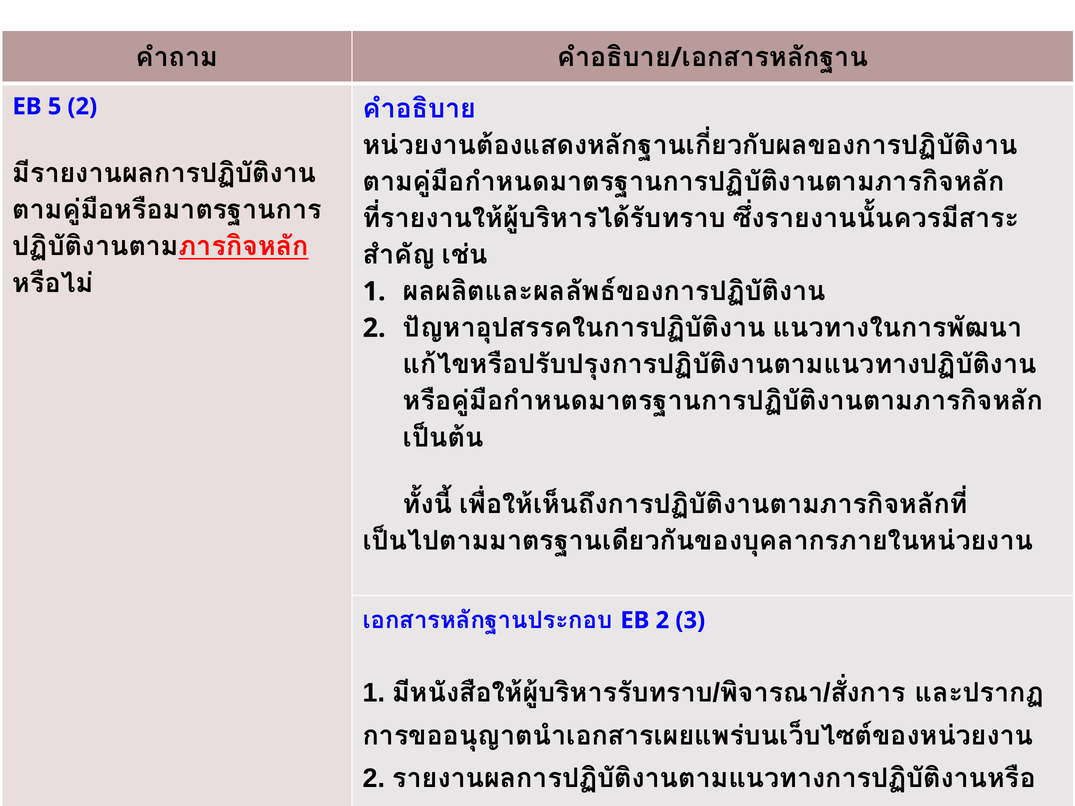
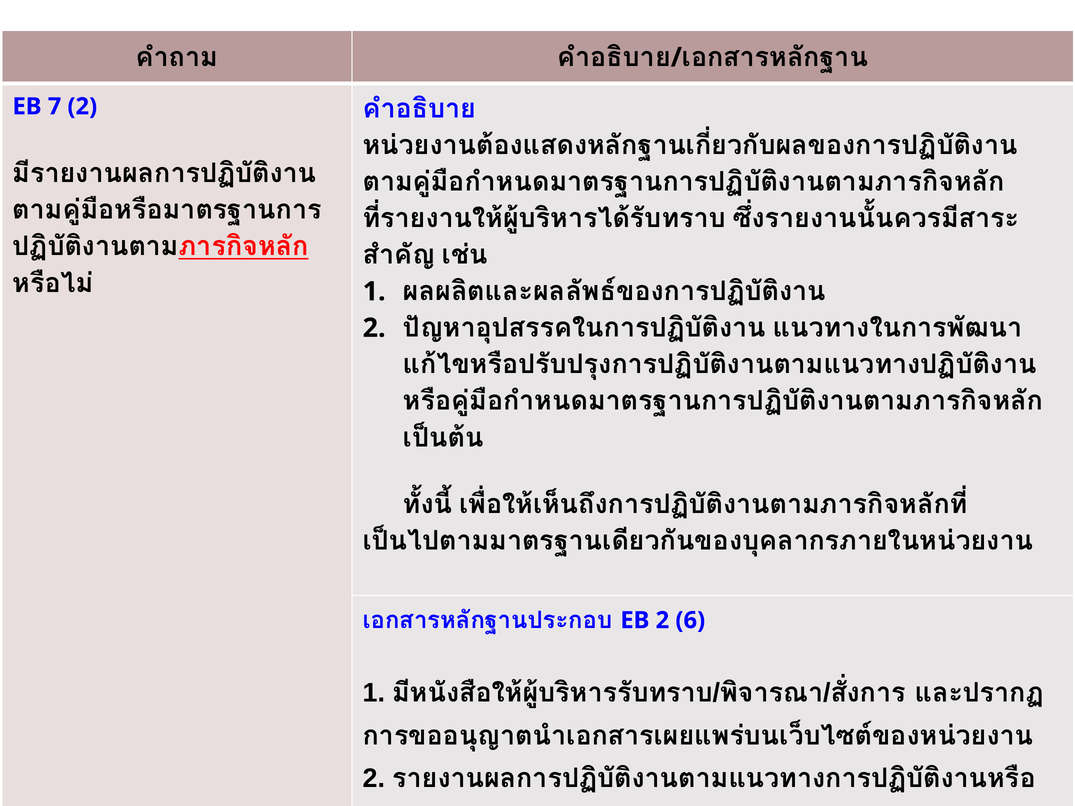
5: 5 -> 7 (55, 106)
2 3: 3 -> 6 (690, 620)
